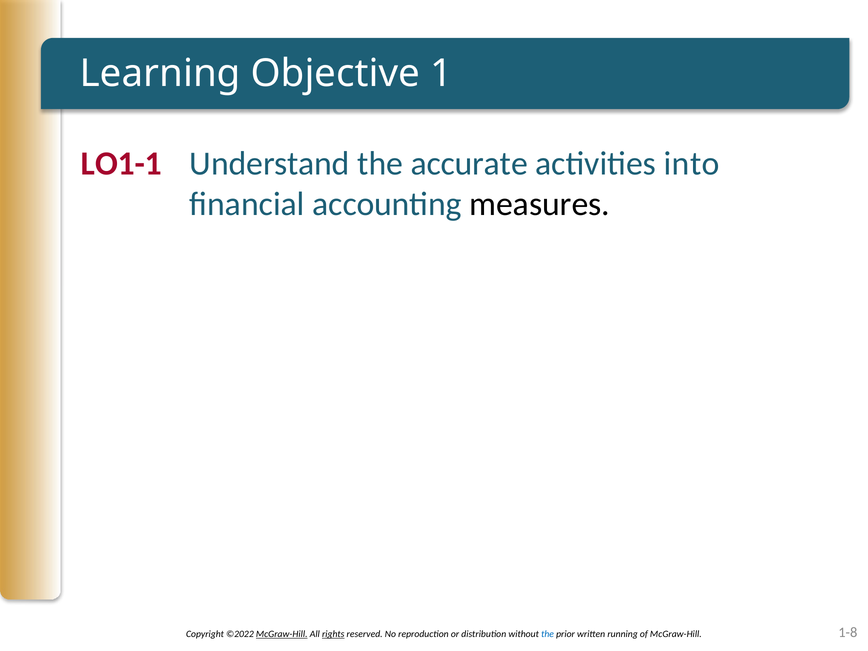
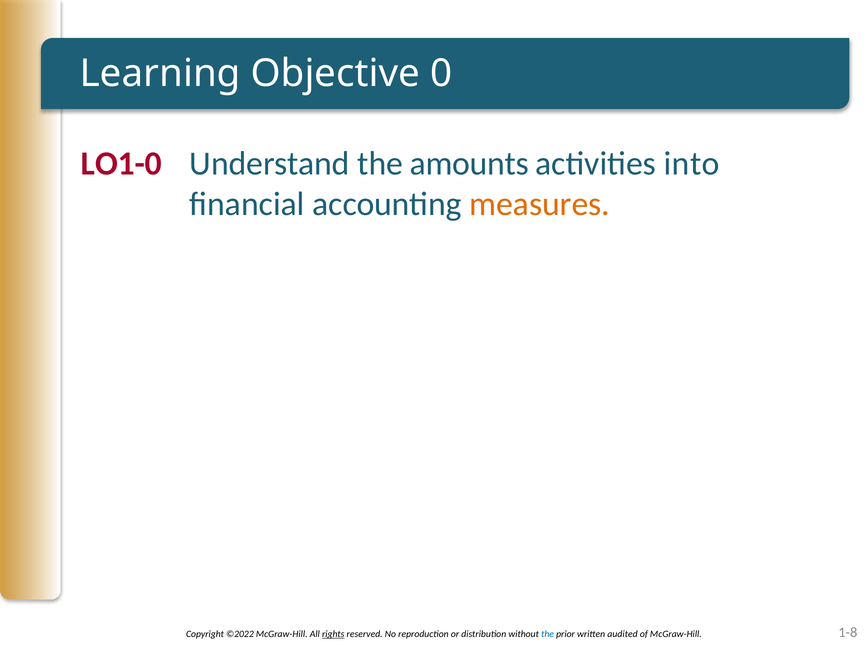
1: 1 -> 0 (441, 73)
LO1-1: LO1-1 -> LO1-0 (121, 164)
accurate: accurate -> amounts (469, 164)
measures colour: black -> orange (540, 204)
McGraw-Hill underline: present -> none (282, 634)
running: running -> audited (623, 634)
